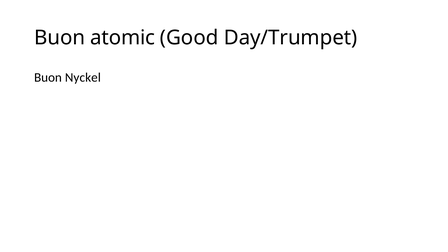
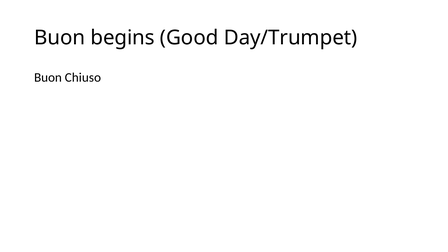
atomic: atomic -> begins (123, 38)
Nyckel: Nyckel -> Chiuso (83, 77)
